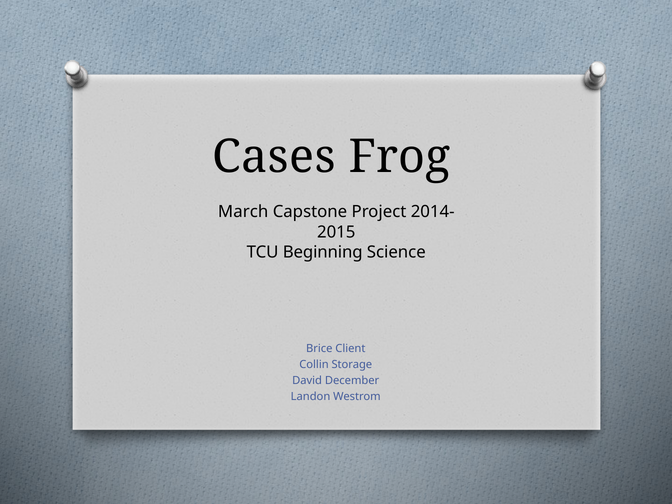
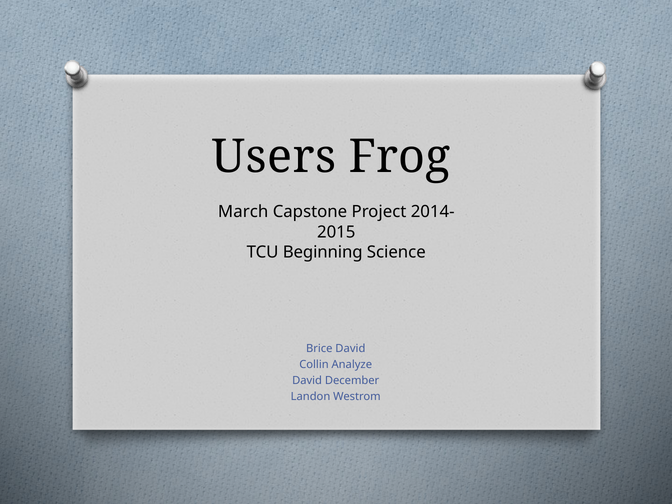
Cases: Cases -> Users (274, 157)
Brice Client: Client -> David (350, 348)
Storage: Storage -> Analyze (352, 365)
